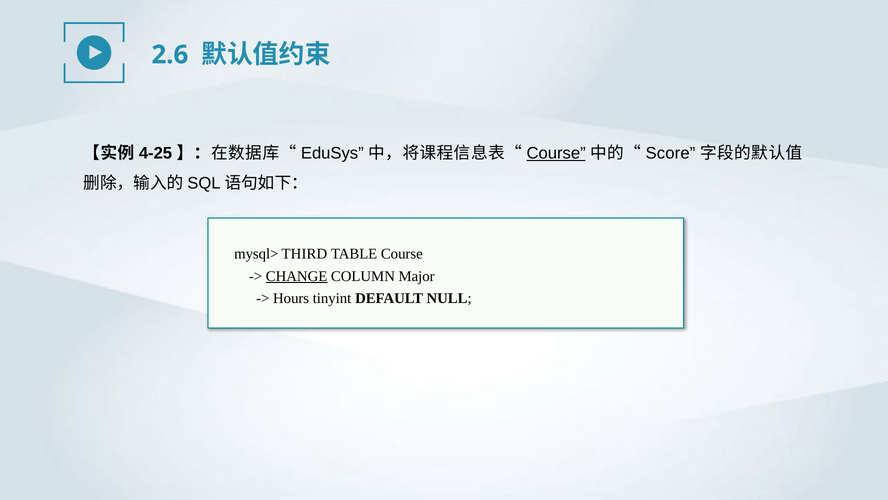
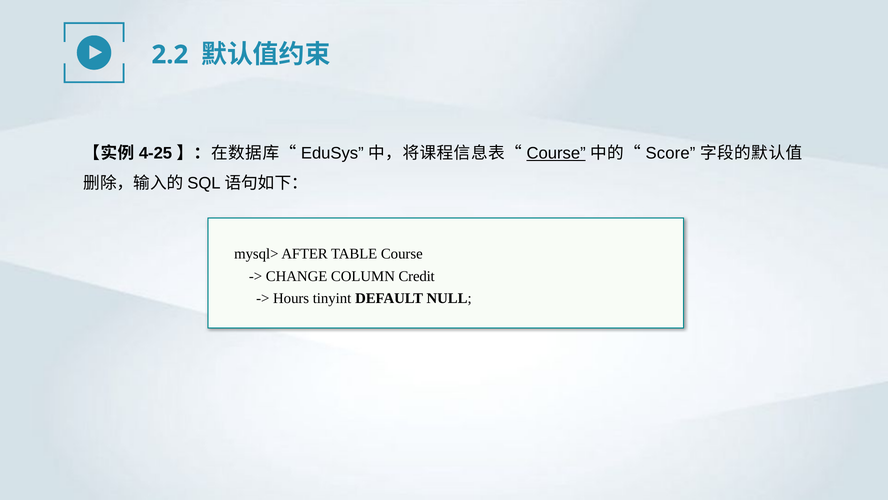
2.6: 2.6 -> 2.2 (170, 55)
THIRD: THIRD -> AFTER (305, 254)
CHANGE underline: present -> none (297, 276)
Major: Major -> Credit (417, 276)
